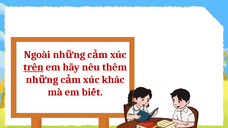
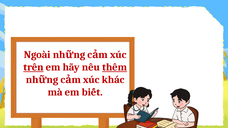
thêm underline: none -> present (115, 67)
